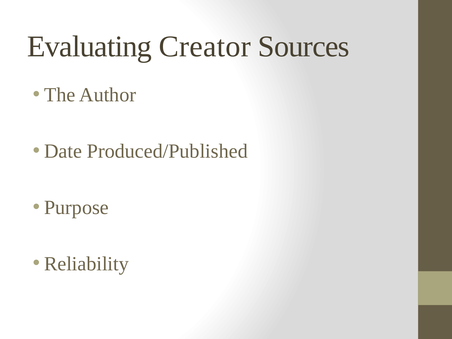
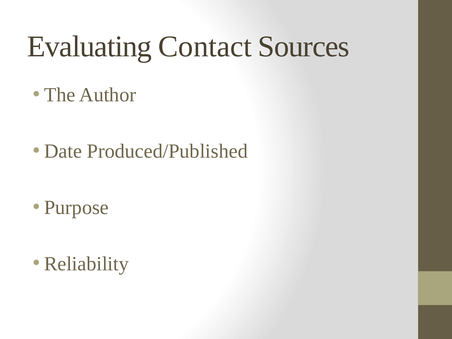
Creator: Creator -> Contact (205, 47)
